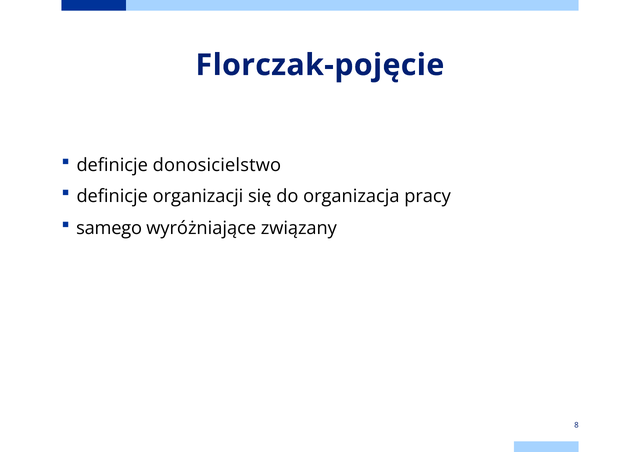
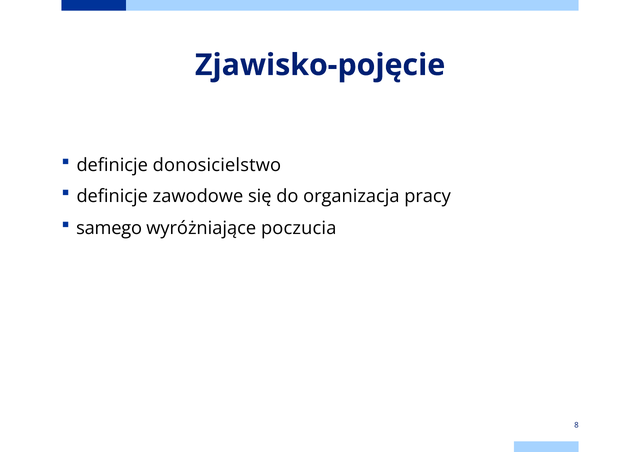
Florczak-pojęcie: Florczak-pojęcie -> Zjawisko-pojęcie (320, 65)
organizacji: organizacji -> zawodowe (198, 197)
związany: związany -> poczucia (299, 228)
